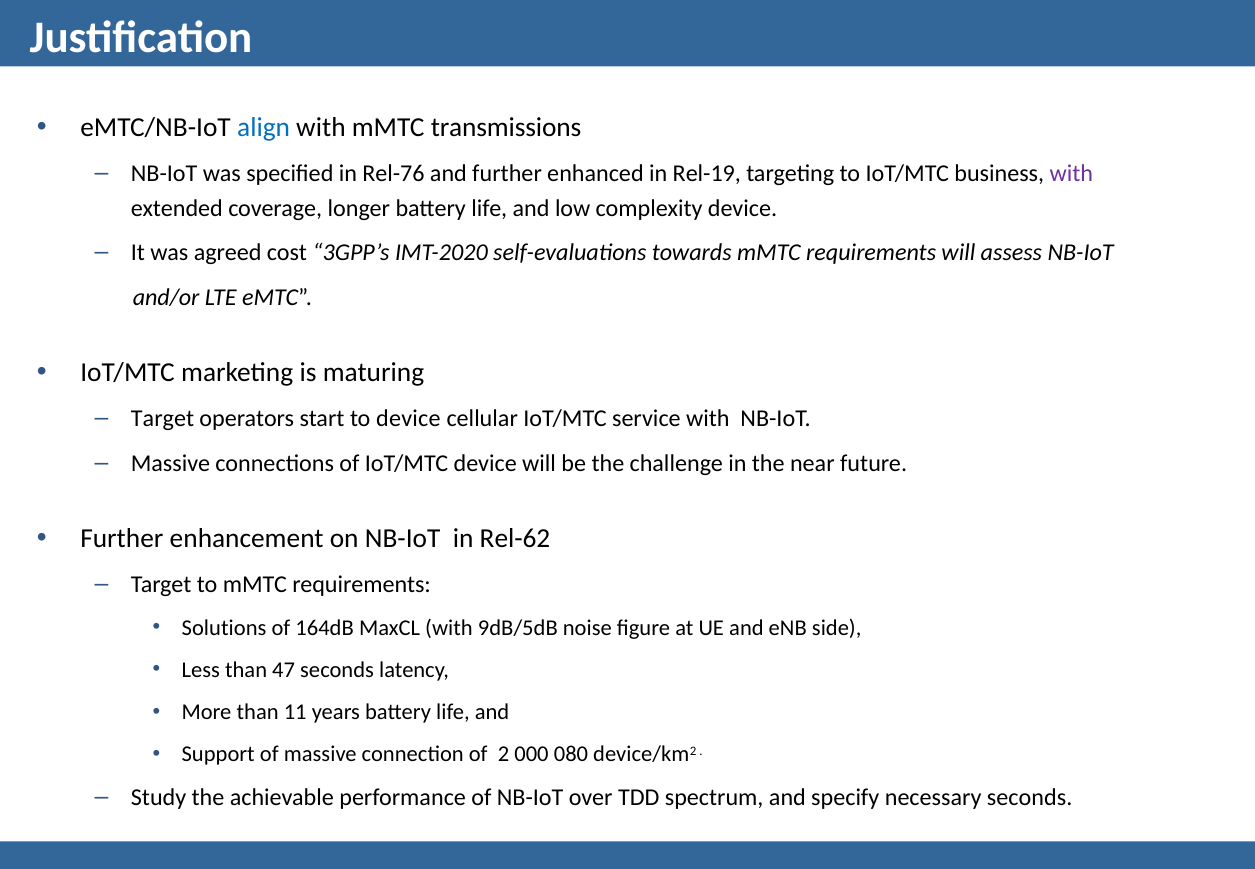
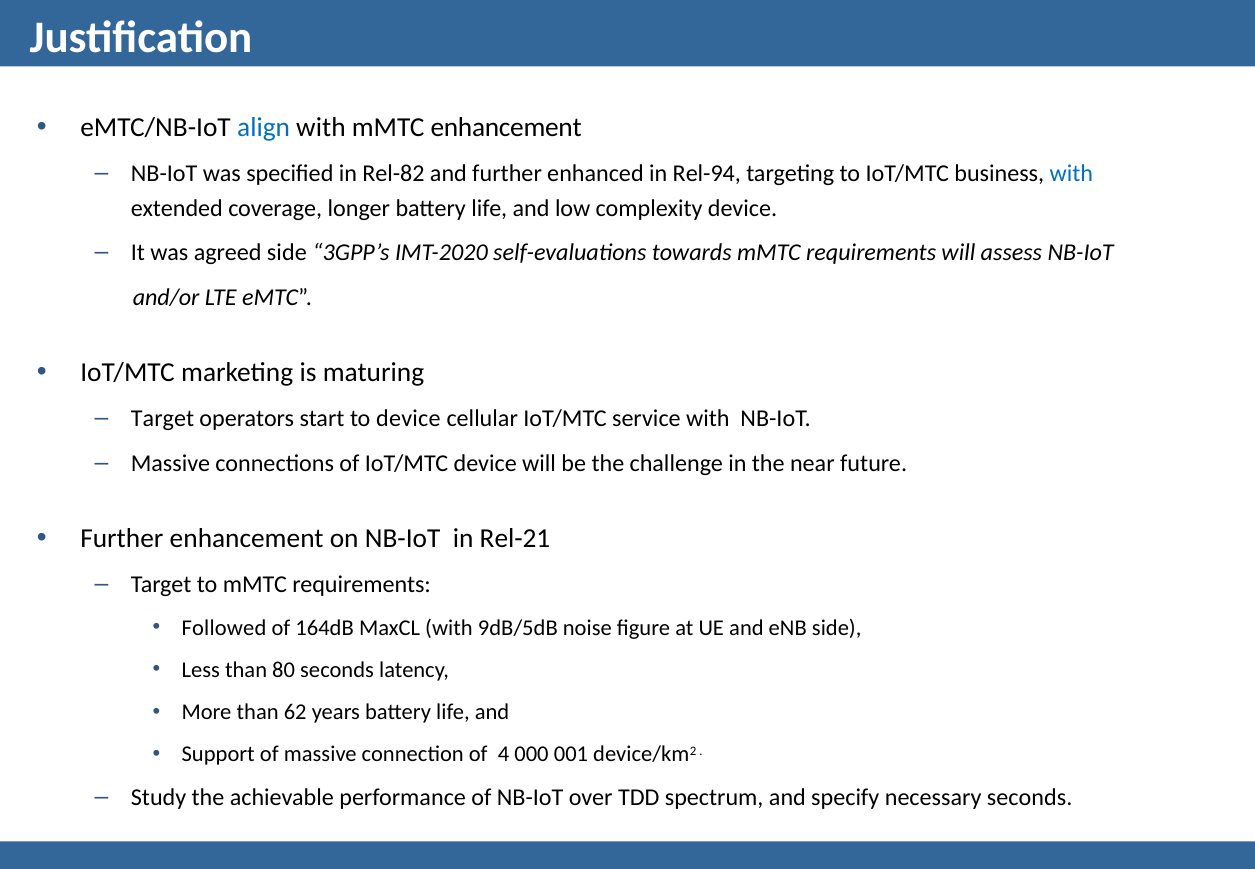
mMTC transmissions: transmissions -> enhancement (506, 127)
Rel-76: Rel-76 -> Rel-82 (393, 174)
Rel-19: Rel-19 -> Rel-94 (707, 174)
with colour: purple -> blue (1071, 174)
agreed cost: cost -> side (287, 253)
Rel-62: Rel-62 -> Rel-21 (515, 539)
Solutions: Solutions -> Followed (224, 628)
47: 47 -> 80 (283, 670)
11: 11 -> 62 (295, 712)
2: 2 -> 4 (504, 754)
080: 080 -> 001 (571, 754)
